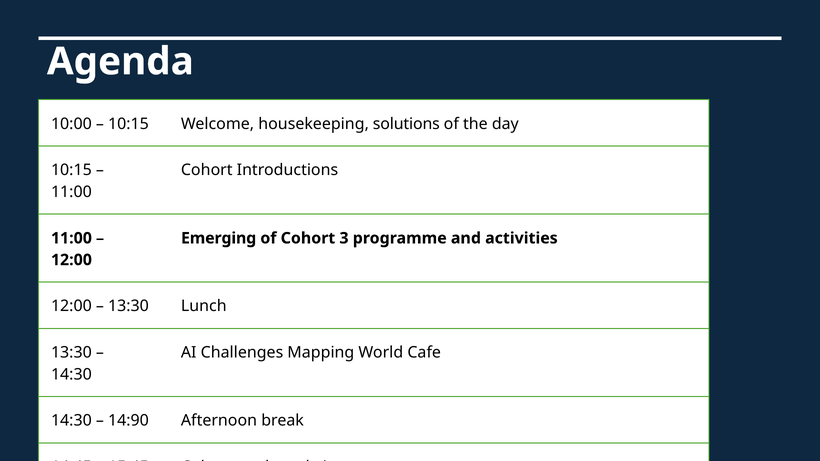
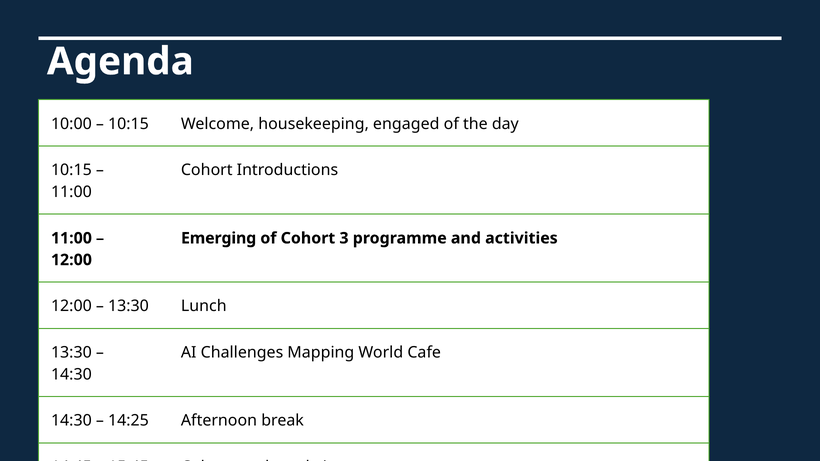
solutions: solutions -> engaged (406, 124)
14:90: 14:90 -> 14:25 (128, 421)
